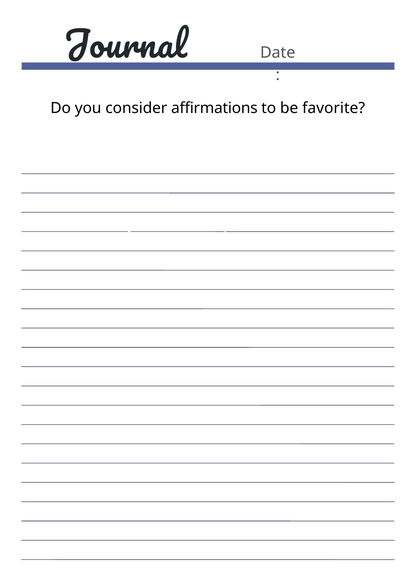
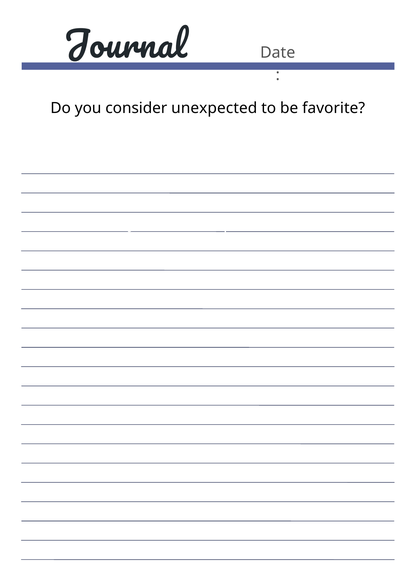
affirmations: affirmations -> unexpected (214, 108)
